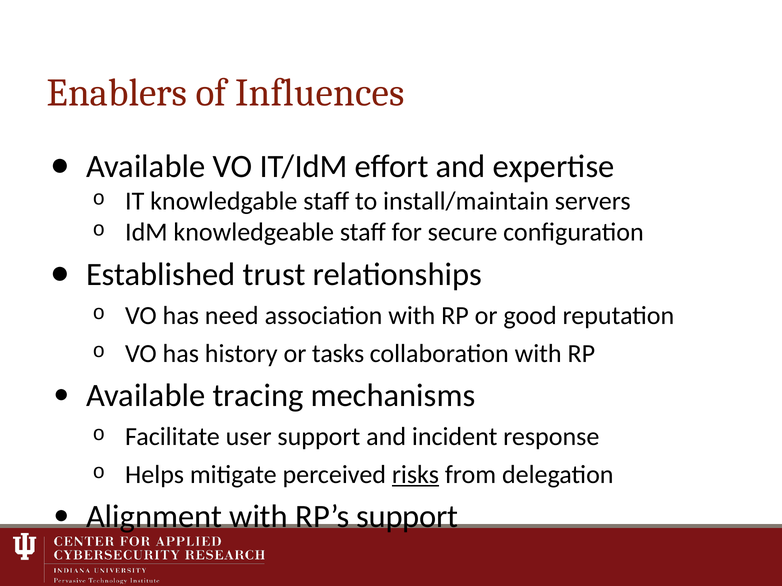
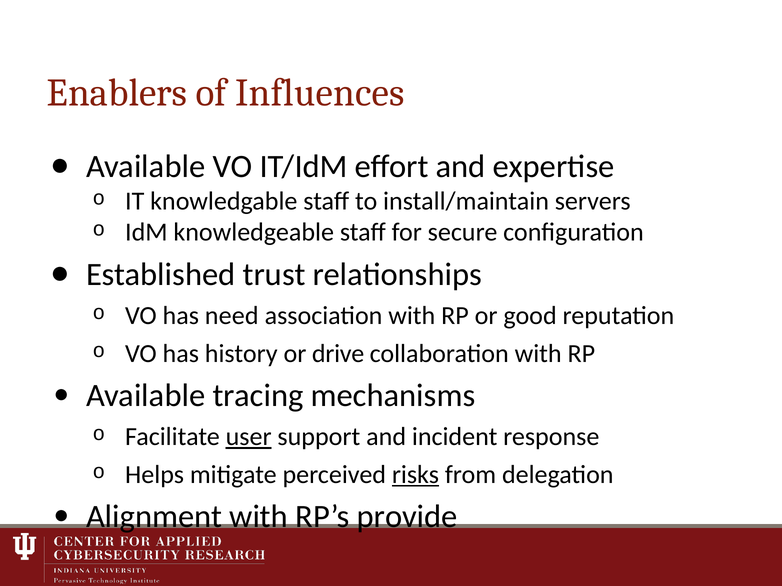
tasks: tasks -> drive (338, 354)
user underline: none -> present (249, 437)
RP’s support: support -> provide (407, 517)
